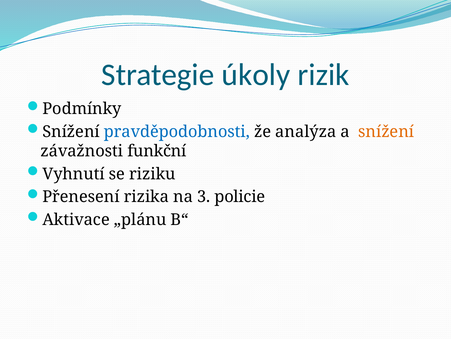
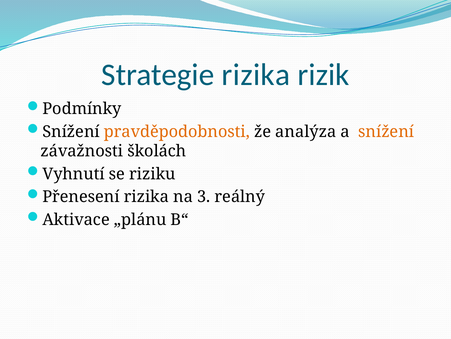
Strategie úkoly: úkoly -> rizika (256, 74)
pravděpodobnosti colour: blue -> orange (177, 131)
funkční: funkční -> školách (157, 151)
policie: policie -> reálný (240, 196)
